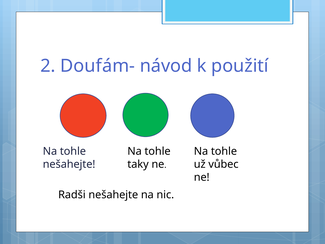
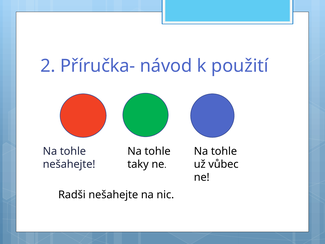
Doufám-: Doufám- -> Příručka- (98, 66)
